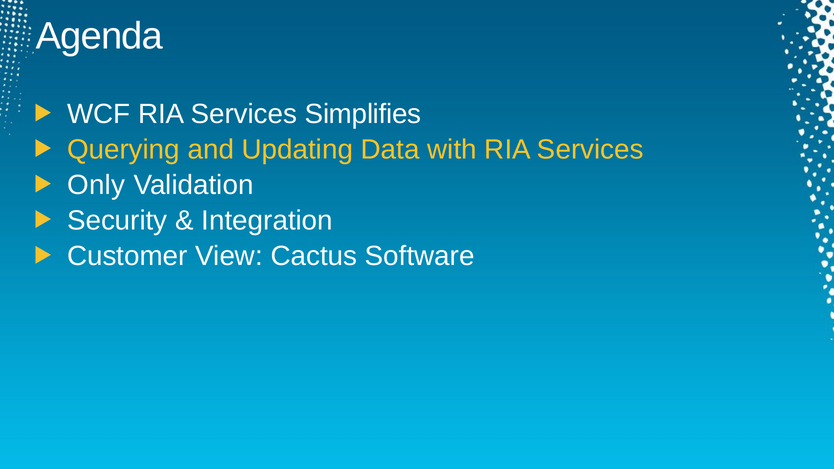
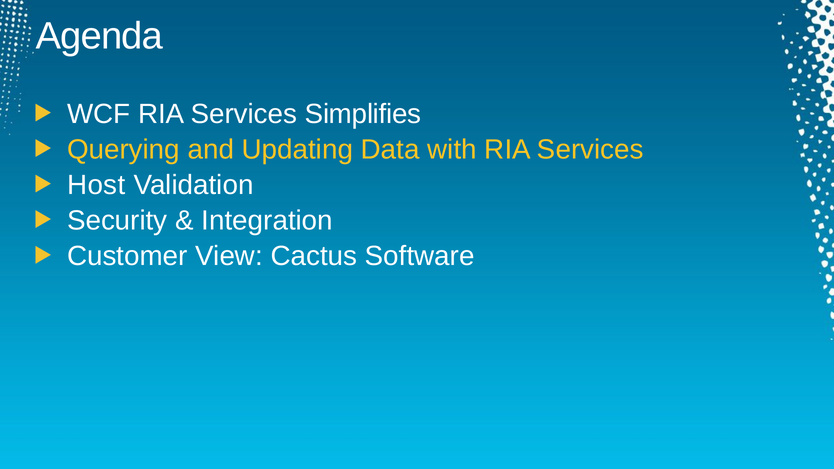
Only: Only -> Host (96, 185)
